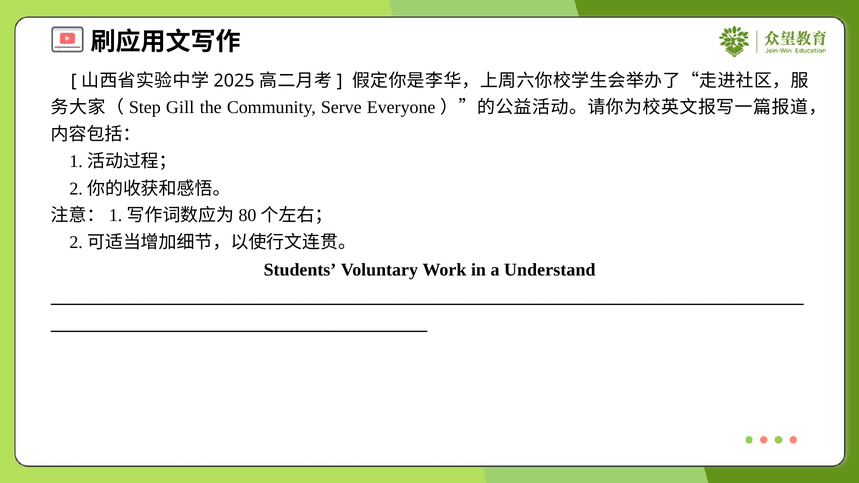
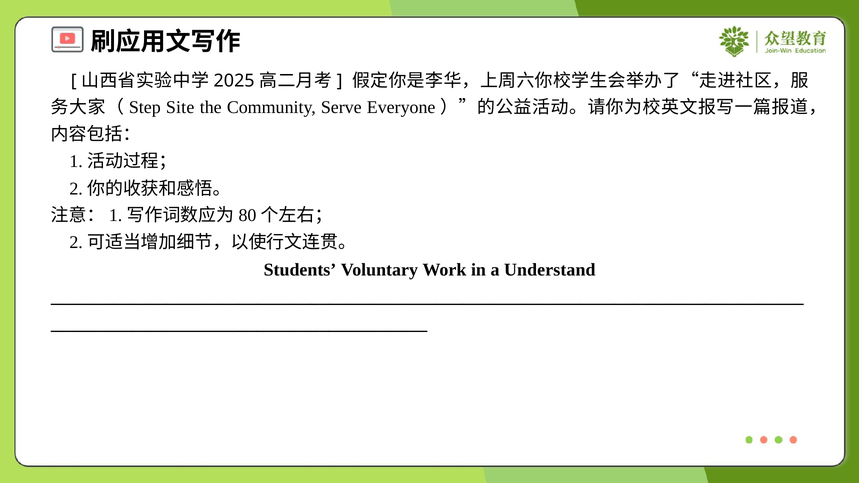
Gill: Gill -> Site (180, 108)
